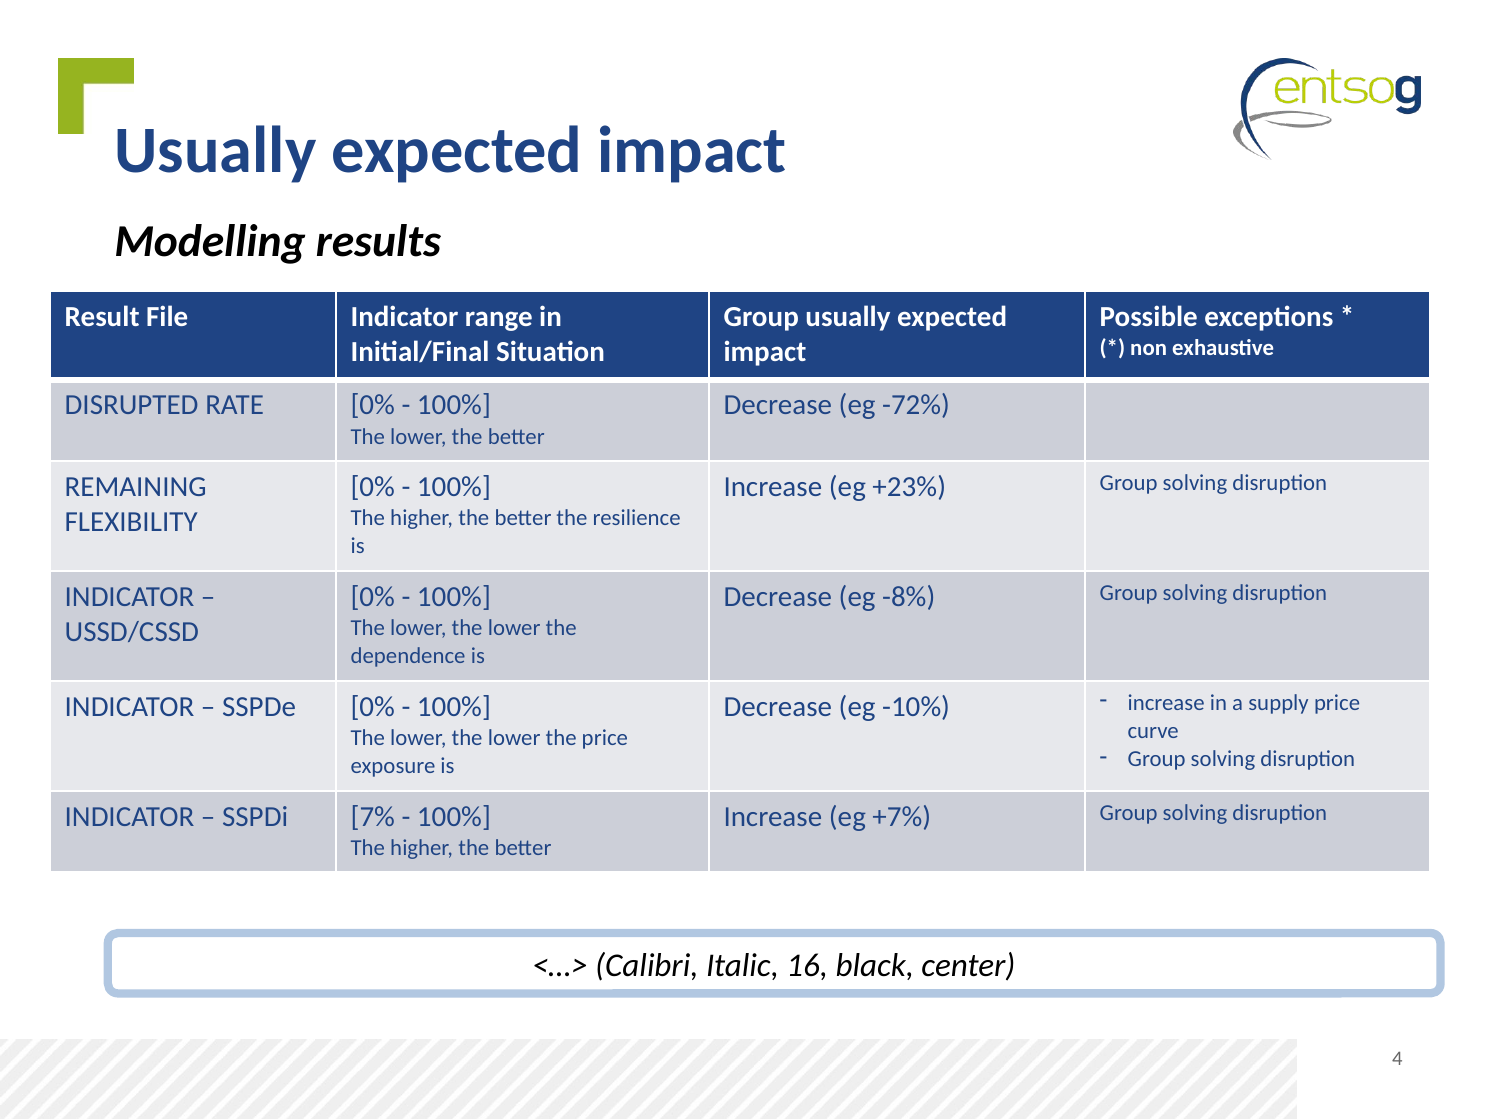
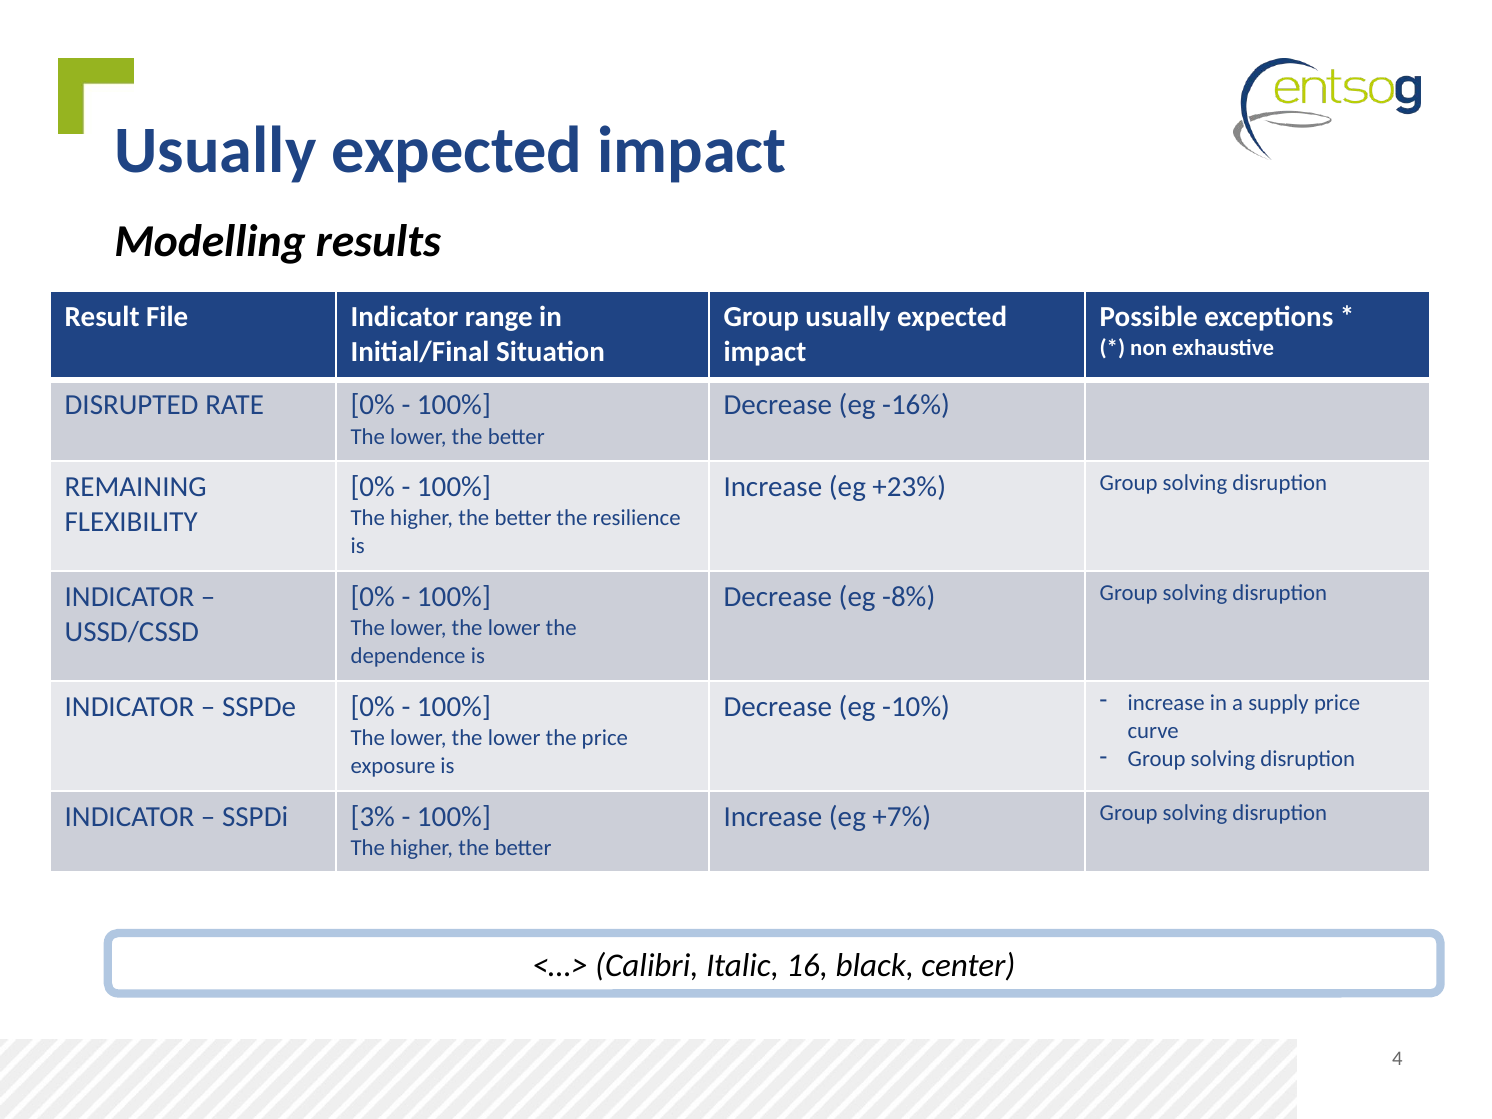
-72%: -72% -> -16% (916, 405)
7%: 7% -> 3% (373, 816)
